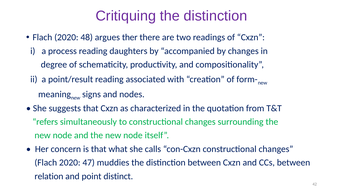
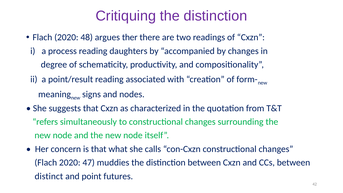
relation: relation -> distinct (49, 176)
distinct: distinct -> futures (118, 176)
